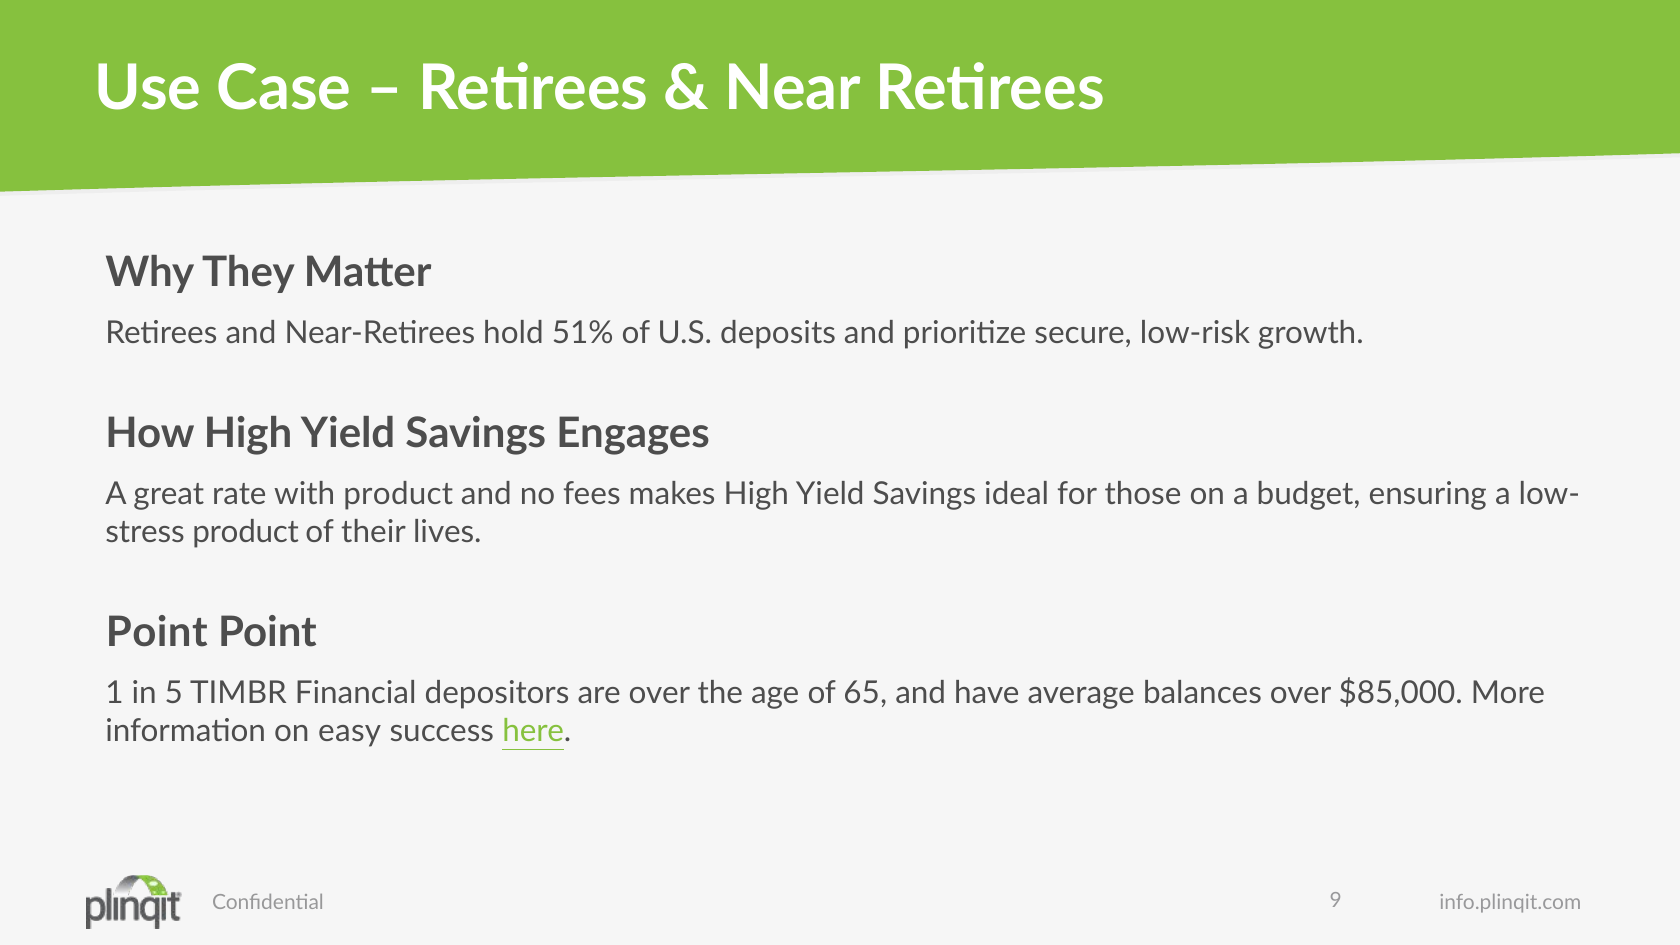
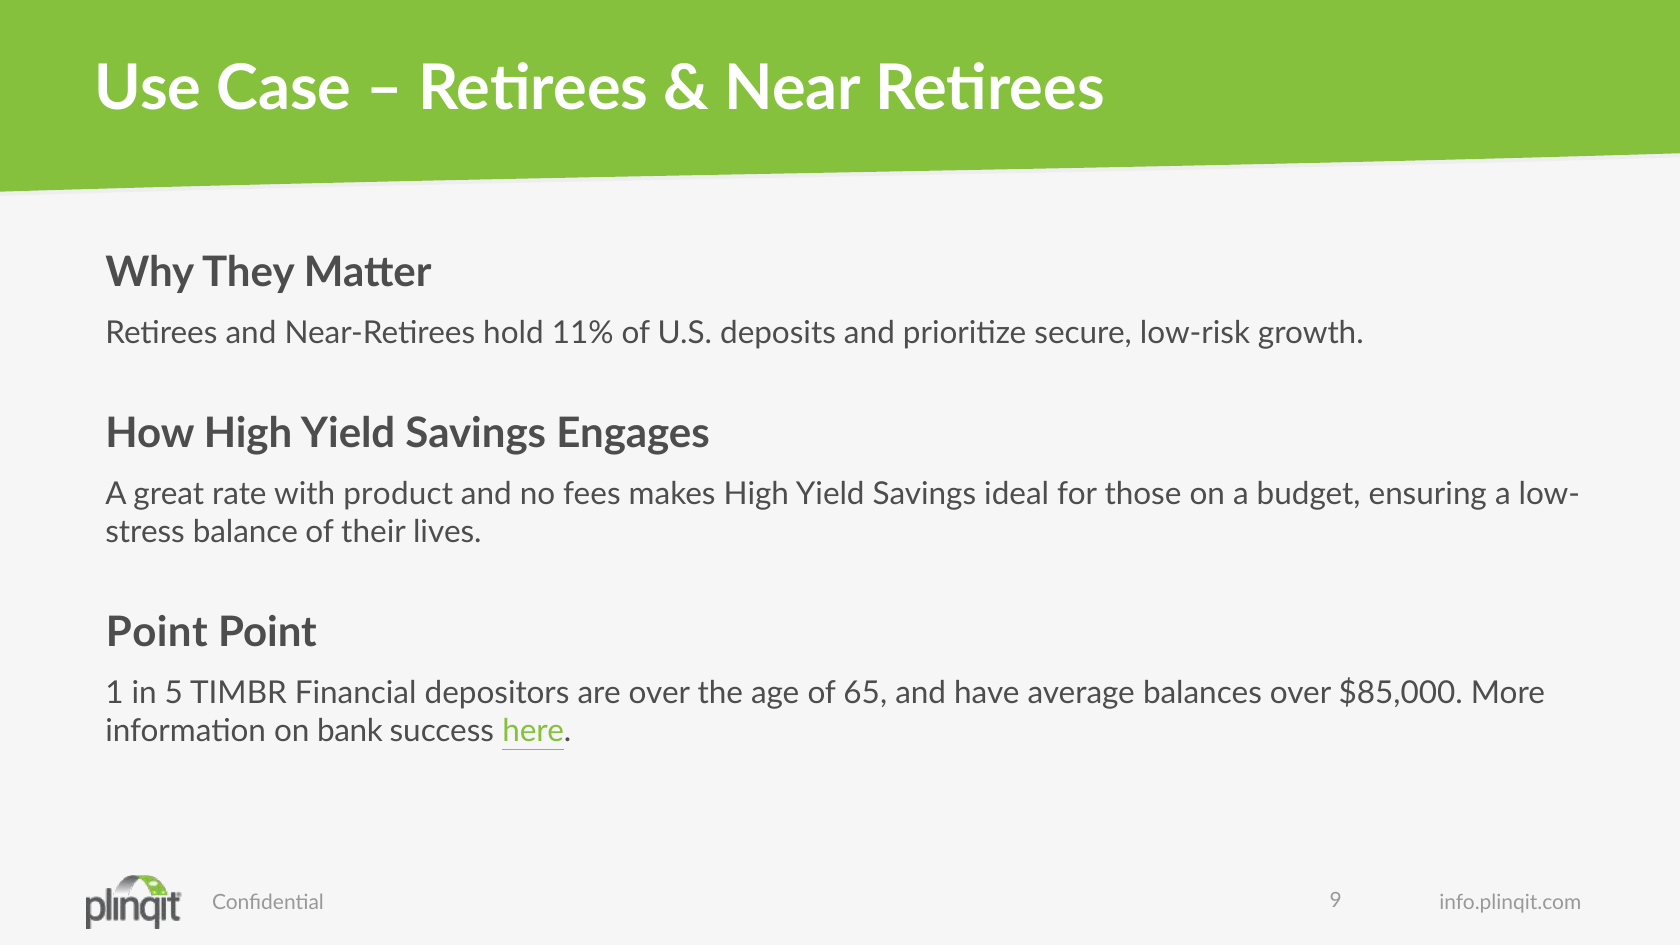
51%: 51% -> 11% (583, 333)
product: product -> balance (245, 532)
easy: easy -> bank (350, 731)
